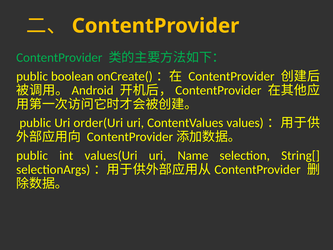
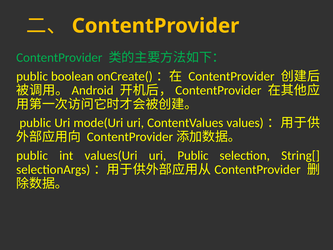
order(Uri: order(Uri -> mode(Uri (98, 123)
uri Name: Name -> Public (193, 155)
